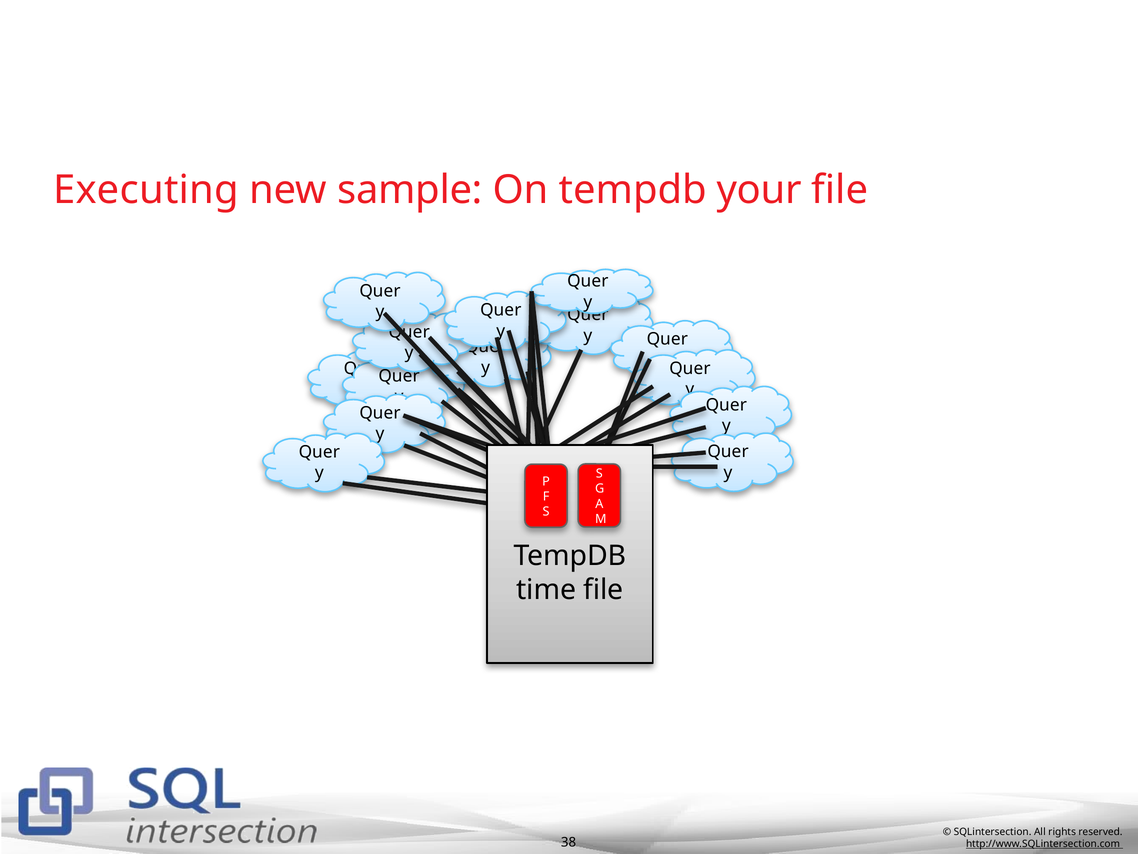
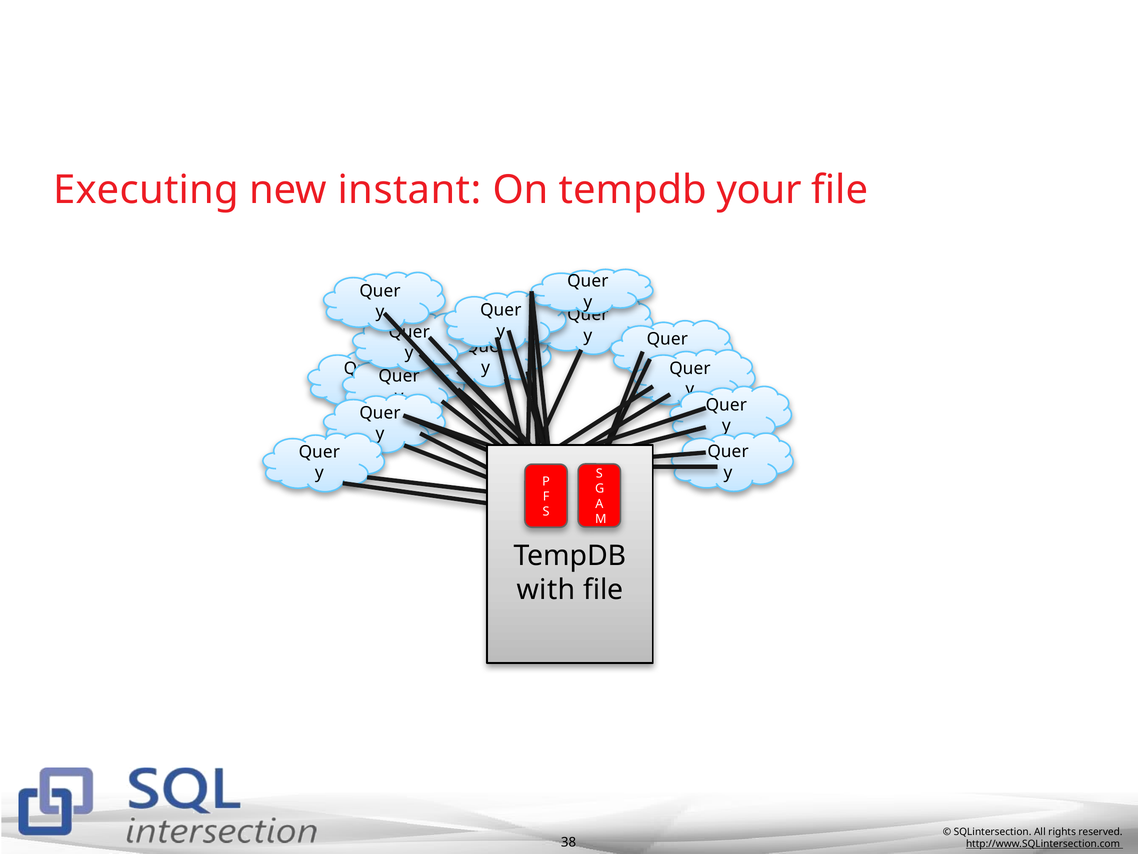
sample: sample -> instant (410, 190)
time: time -> with (546, 590)
